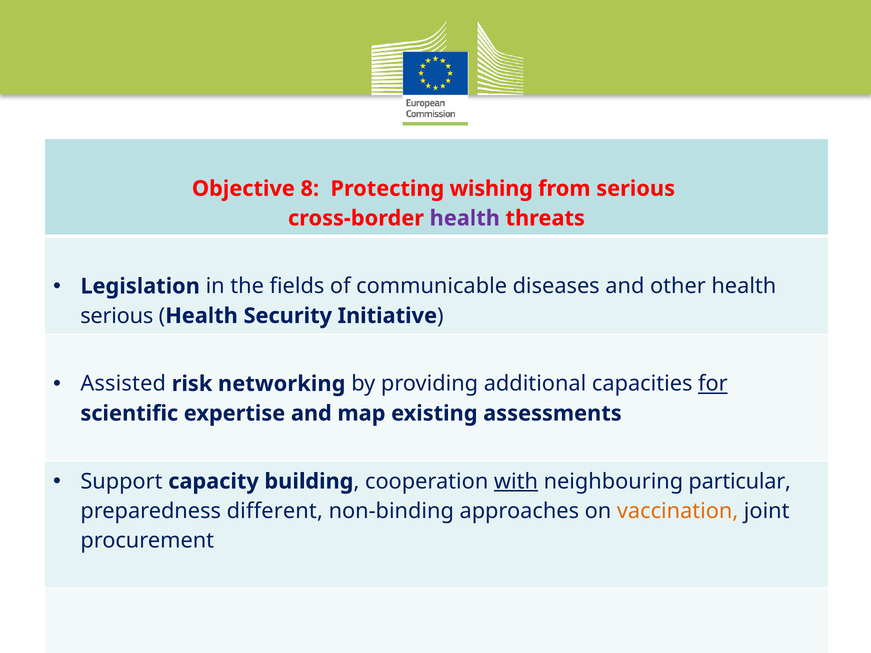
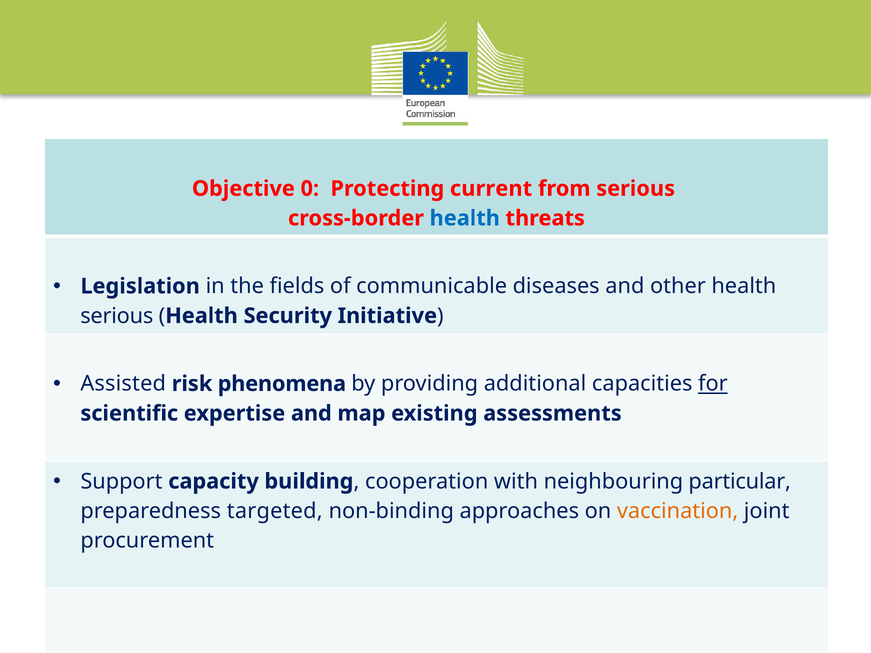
8: 8 -> 0 (310, 189)
wishing: wishing -> current (491, 189)
health colour: purple -> blue (465, 218)
networking: networking -> phenomena (282, 384)
with underline: present -> none (516, 482)
different: different -> targeted (275, 511)
